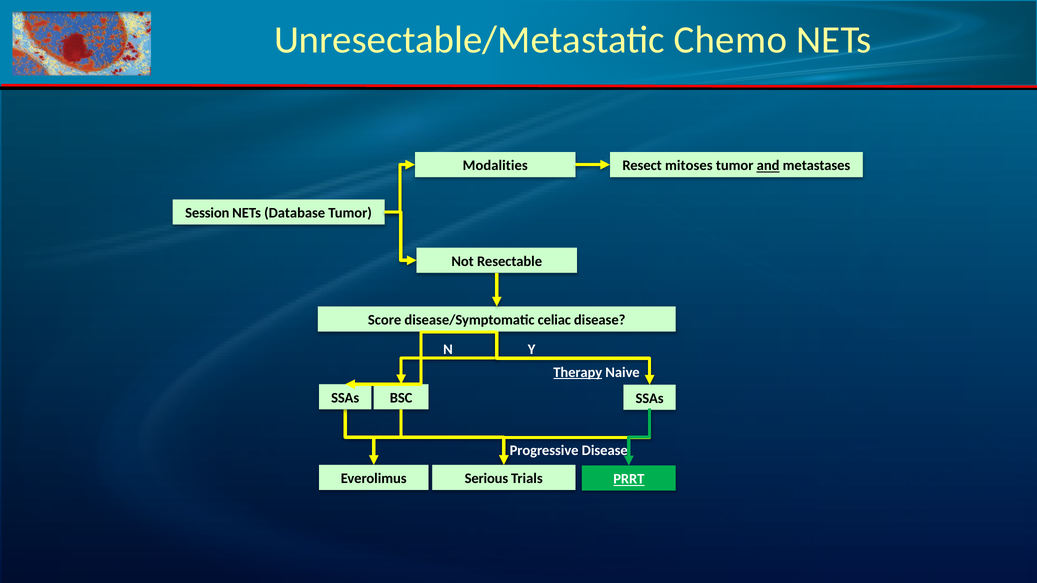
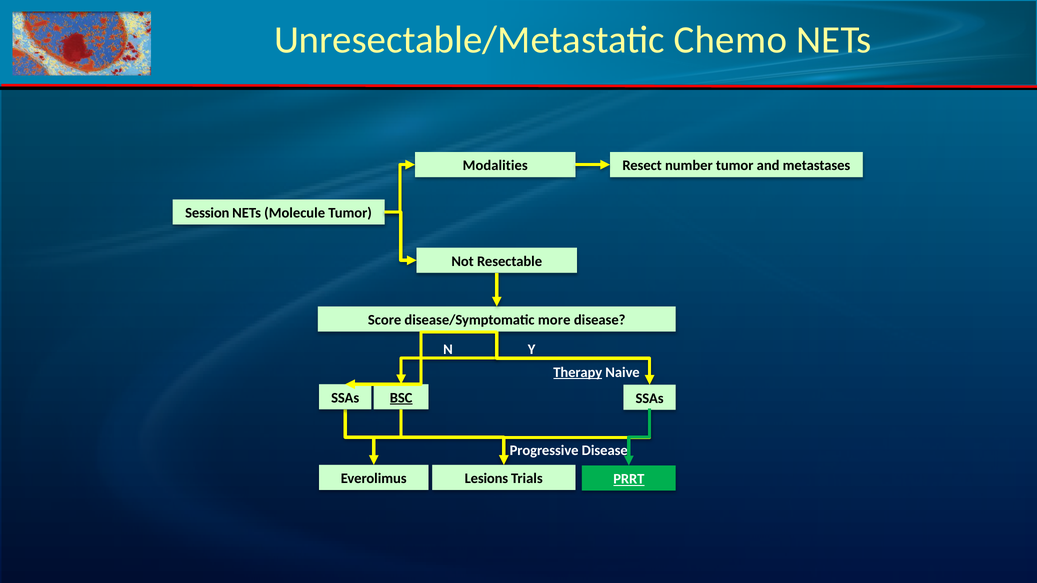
mitoses: mitoses -> number (689, 166)
and underline: present -> none (768, 166)
Database: Database -> Molecule (295, 213)
celiac: celiac -> more (554, 320)
BSC underline: none -> present (401, 398)
Serious: Serious -> Lesions (486, 479)
